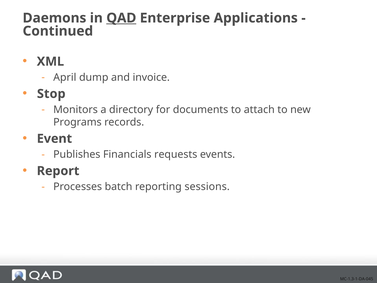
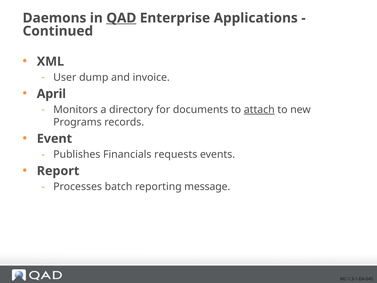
April: April -> User (65, 77)
Stop: Stop -> April (51, 94)
attach underline: none -> present (259, 109)
sessions: sessions -> message (207, 187)
